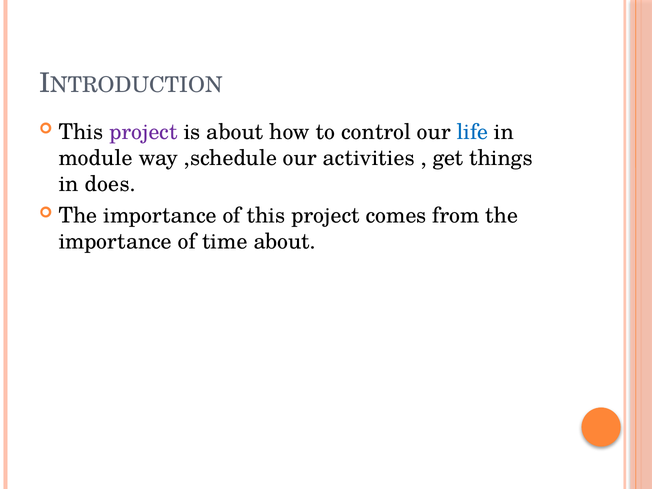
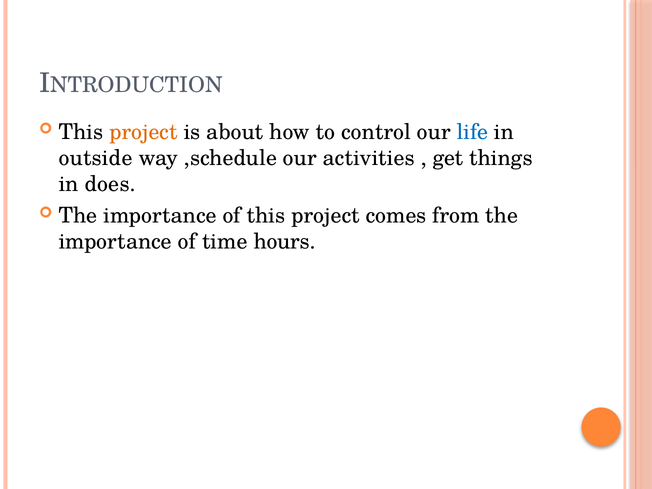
project colour: purple -> orange (143, 132)
module: module -> outside (96, 158)
time about: about -> hours (285, 242)
